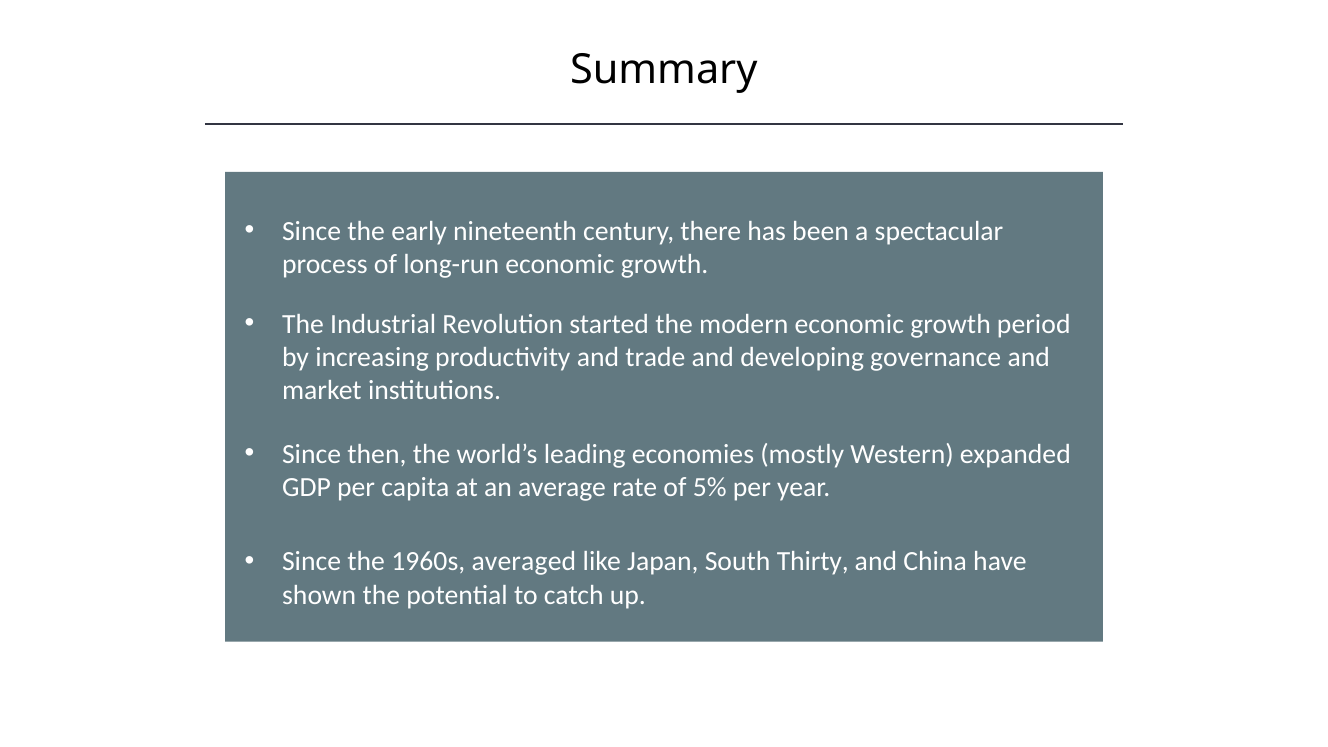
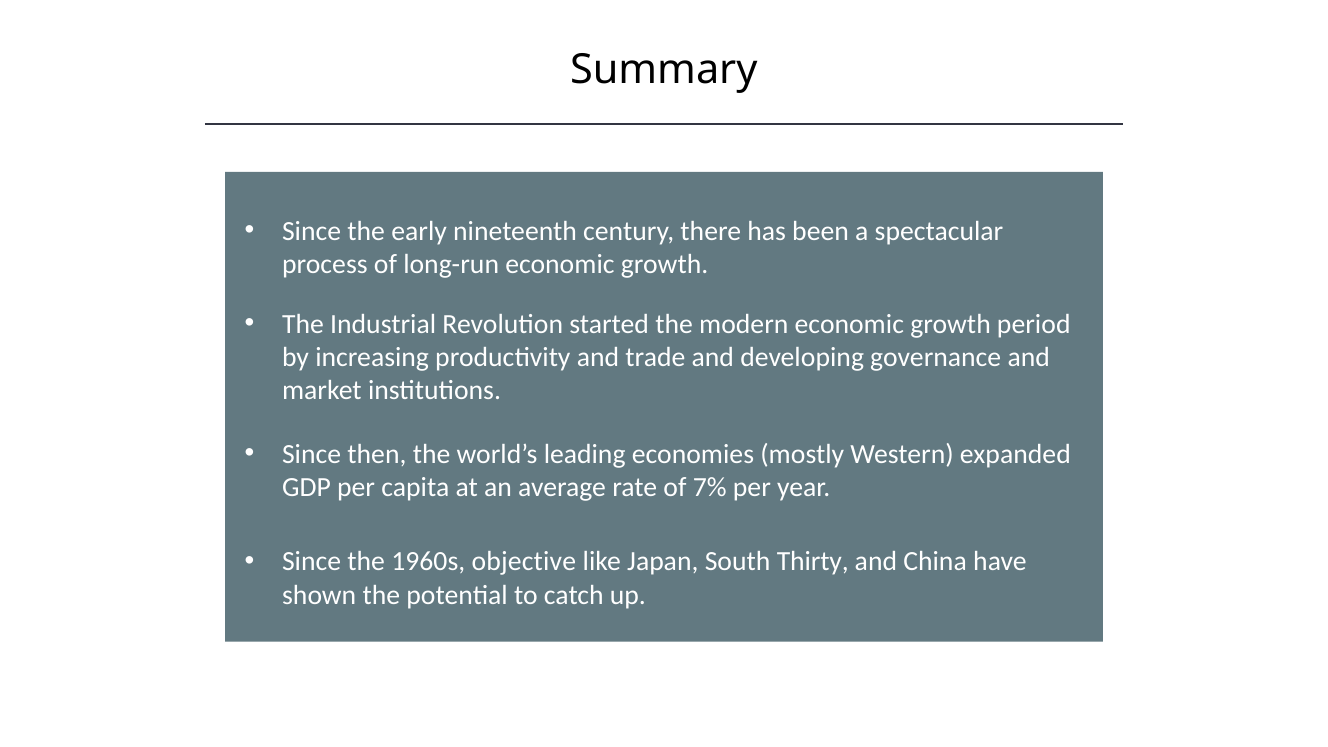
5%: 5% -> 7% (710, 488)
averaged: averaged -> objective (524, 562)
